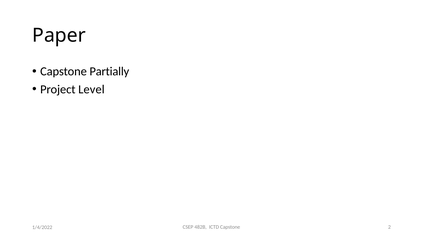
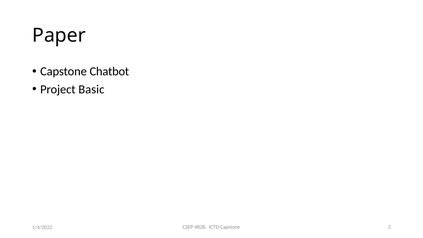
Partially: Partially -> Chatbot (109, 72)
Level: Level -> Basic (91, 89)
